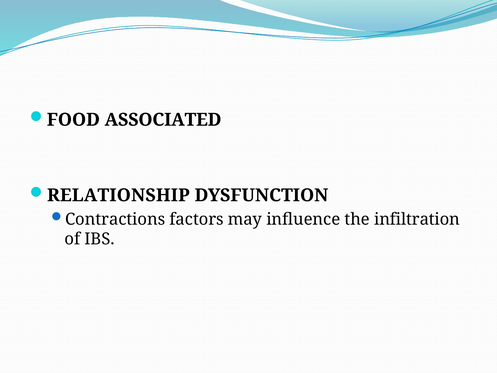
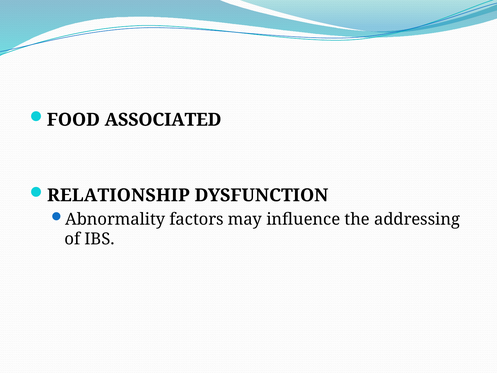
Contractions: Contractions -> Abnormality (115, 219)
infiltration: infiltration -> addressing (417, 219)
